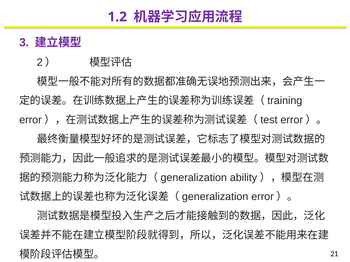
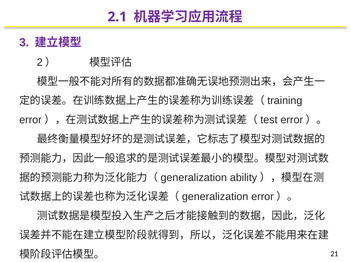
1.2: 1.2 -> 2.1 (117, 17)
